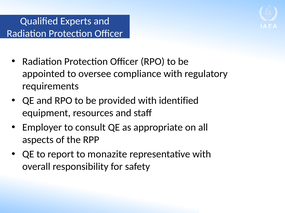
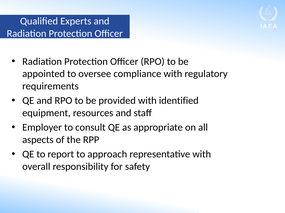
monazite: monazite -> approach (107, 155)
